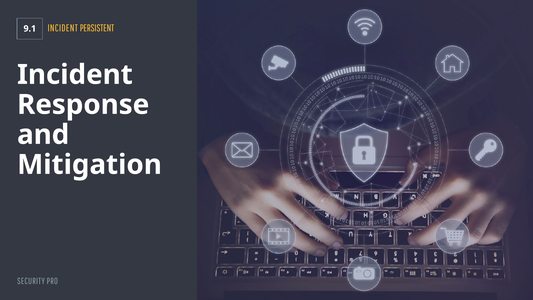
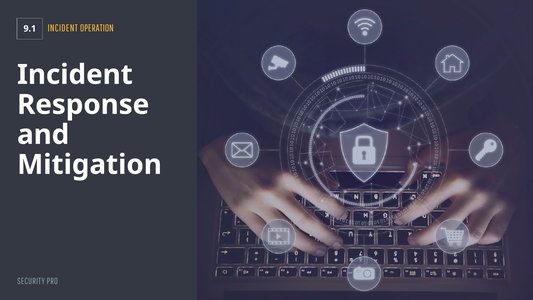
PERSISTENT: PERSISTENT -> OPERATION (97, 28)
